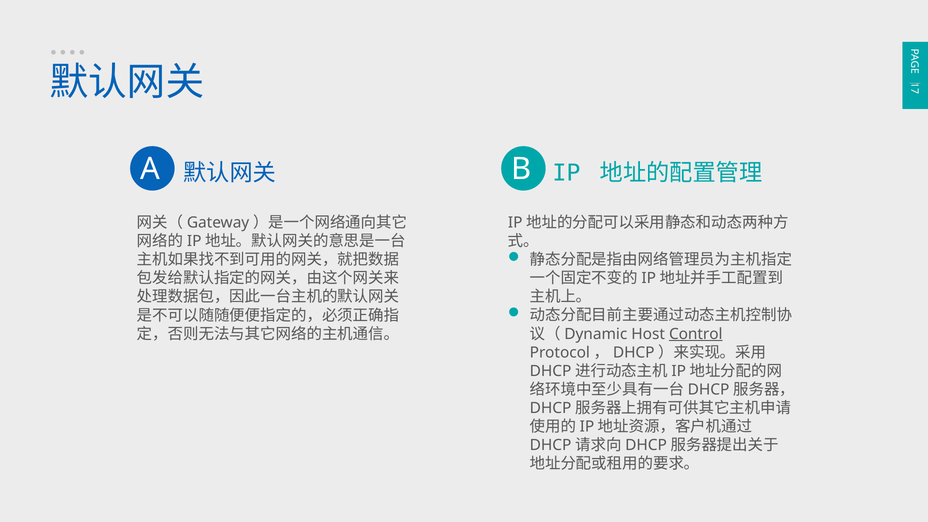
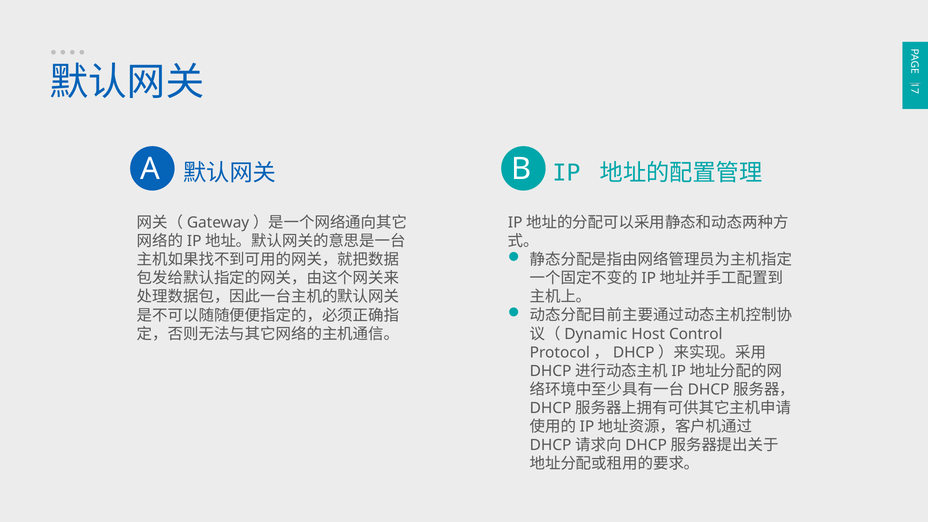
Control underline: present -> none (696, 334)
